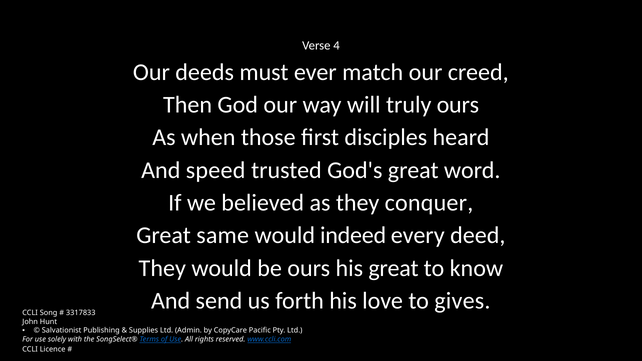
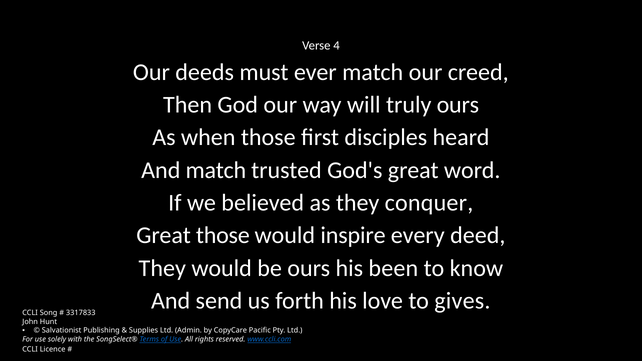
And speed: speed -> match (216, 170)
Great same: same -> those (223, 236)
indeed: indeed -> inspire (353, 236)
his great: great -> been (393, 268)
